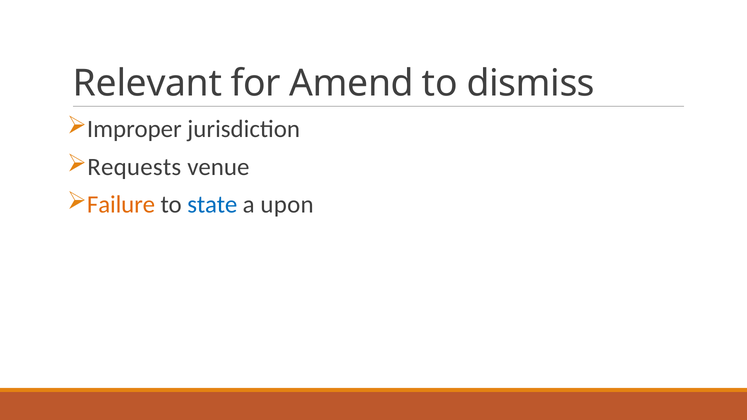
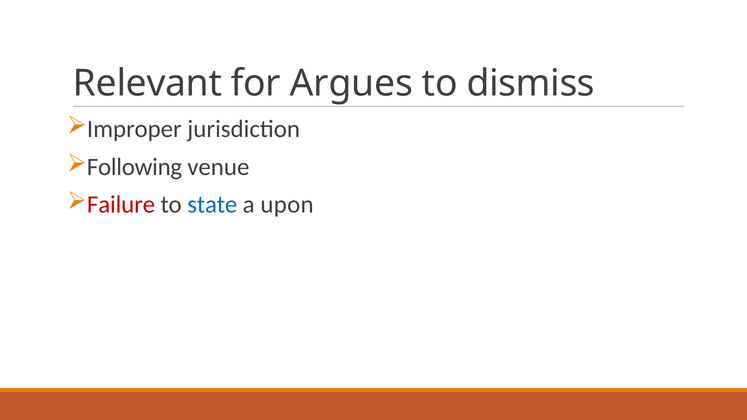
Amend: Amend -> Argues (351, 84)
Requests: Requests -> Following (135, 167)
Failure colour: orange -> red (121, 205)
